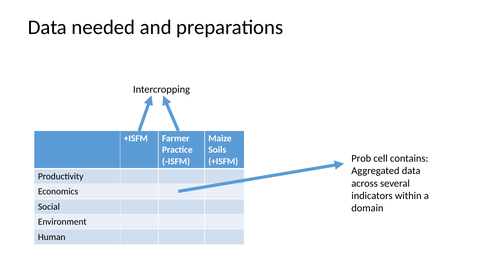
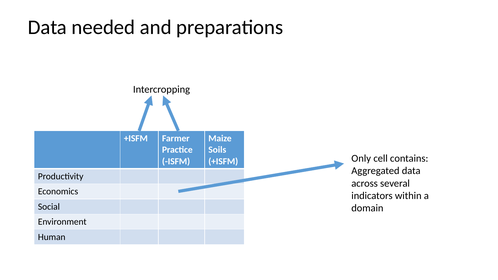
Prob: Prob -> Only (361, 158)
